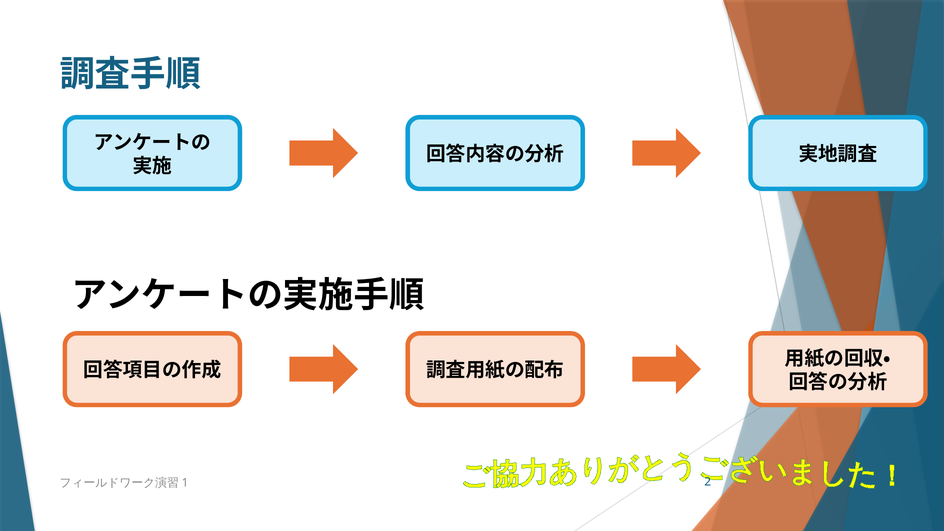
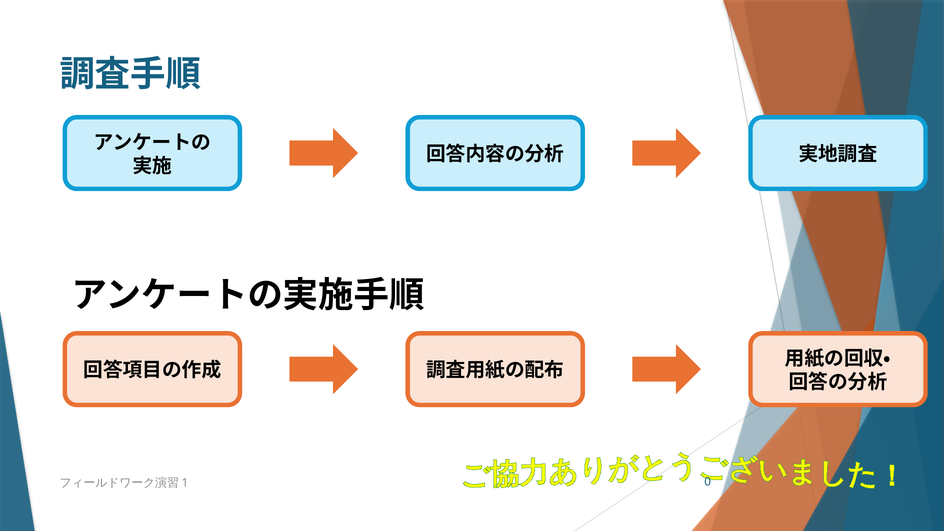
2: 2 -> 0 (708, 482)
